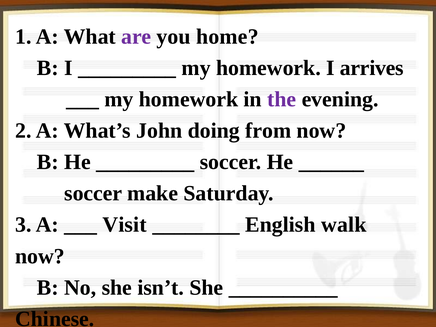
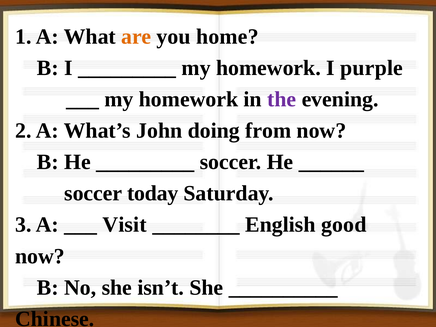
are colour: purple -> orange (136, 36)
arrives: arrives -> purple (372, 68)
make: make -> today (153, 193)
walk: walk -> good (344, 225)
